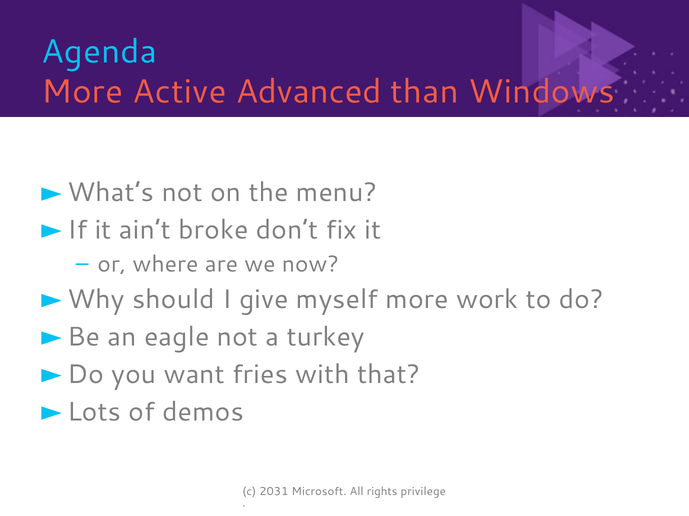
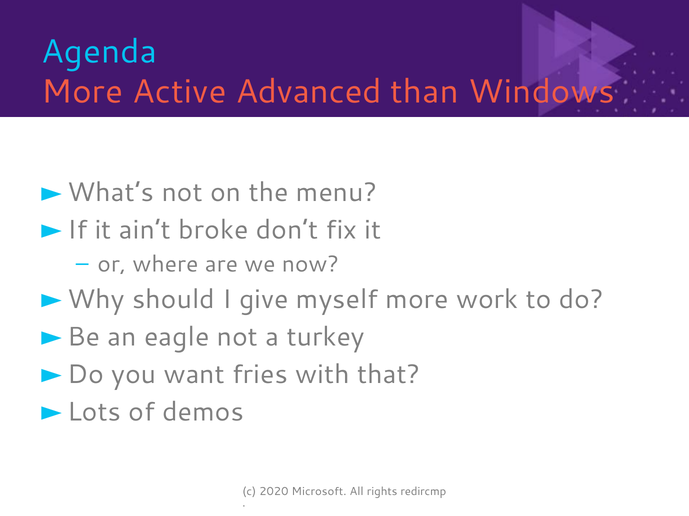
2031: 2031 -> 2020 (274, 492)
privilege: privilege -> redircmp (423, 492)
